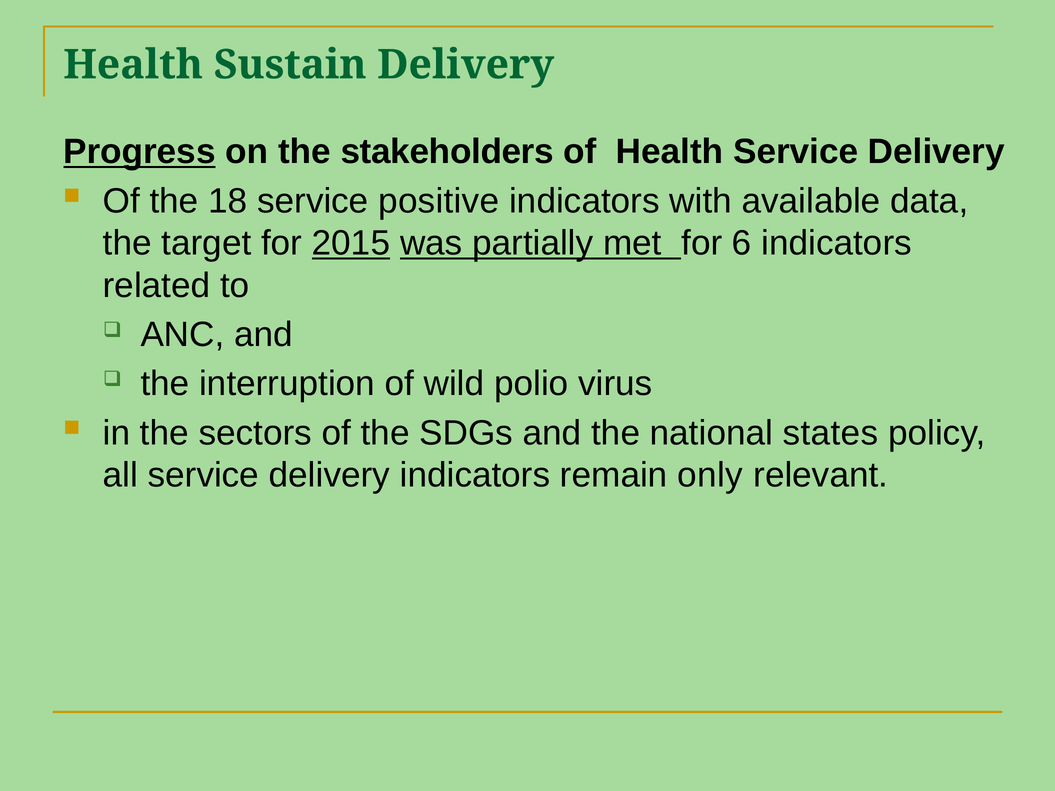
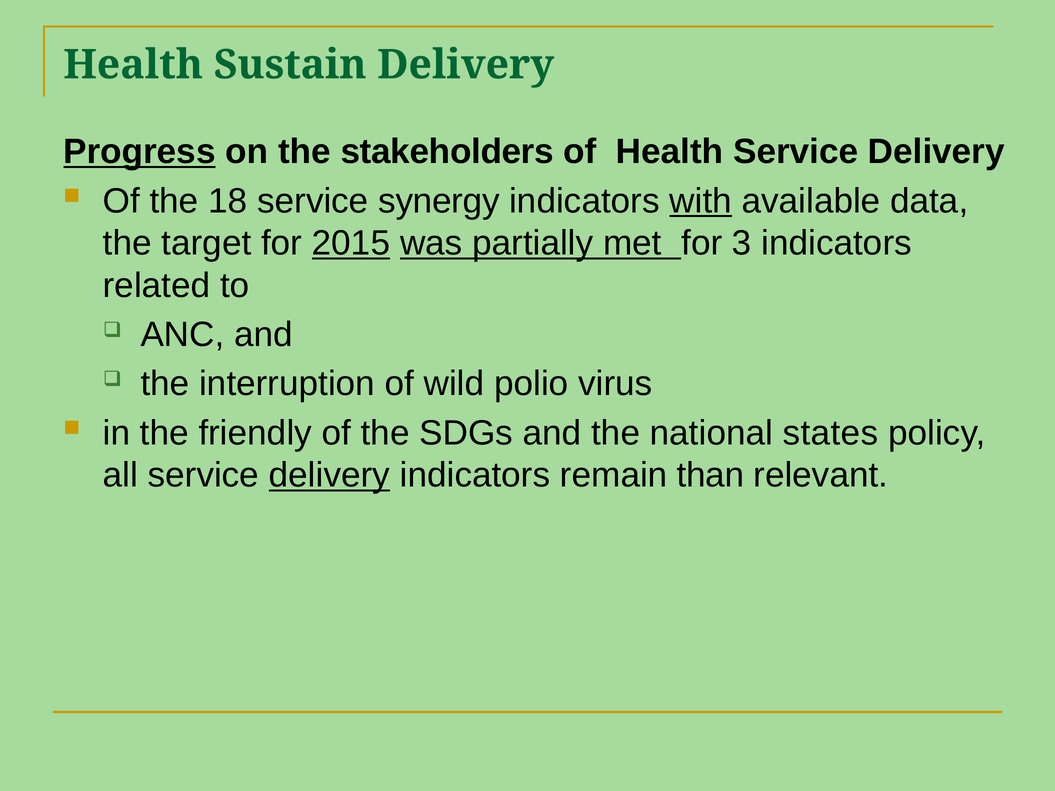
positive: positive -> synergy (439, 201)
with underline: none -> present (701, 201)
6: 6 -> 3 (742, 243)
sectors: sectors -> friendly (255, 433)
delivery underline: none -> present (329, 475)
only: only -> than (711, 475)
